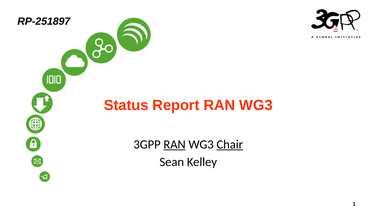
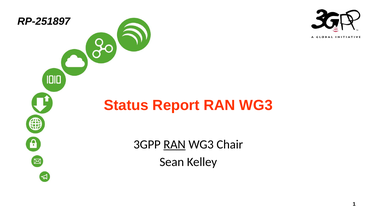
Chair underline: present -> none (230, 144)
